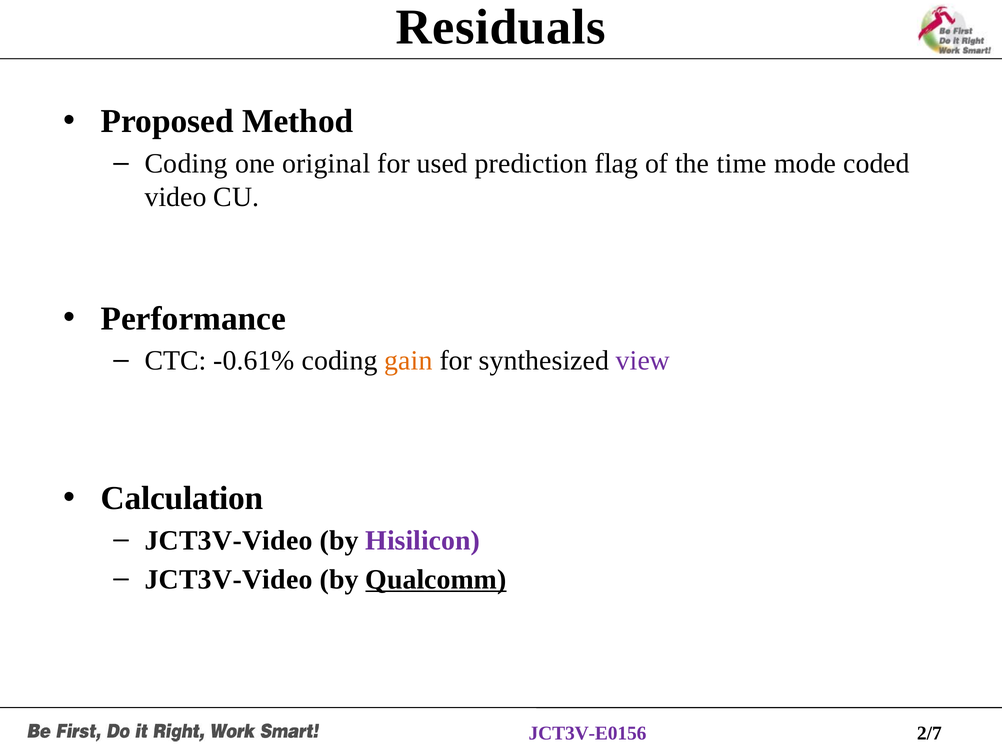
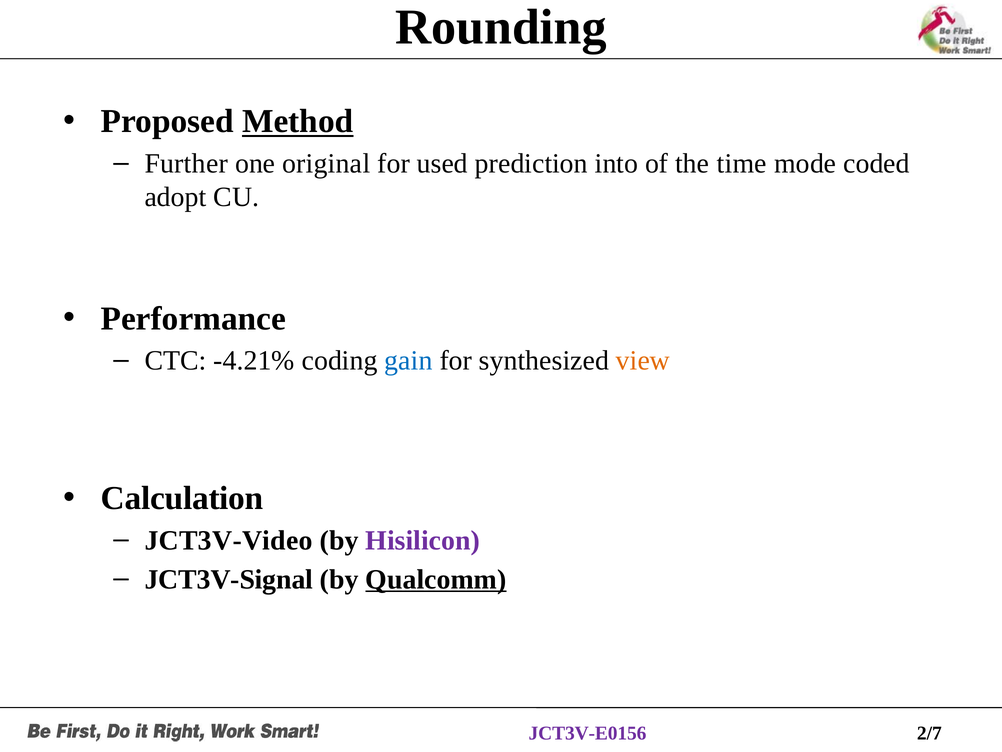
Residuals: Residuals -> Rounding (501, 27)
Method underline: none -> present (298, 121)
Coding: Coding -> Further (186, 163)
flag: flag -> into (616, 163)
video: video -> adopt (176, 197)
-0.61%: -0.61% -> -4.21% (254, 361)
gain colour: orange -> blue (408, 361)
view colour: purple -> orange (643, 361)
JCT3V-Video: JCT3V-Video -> JCT3V-Signal (229, 579)
